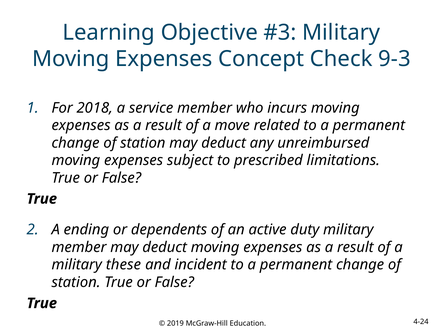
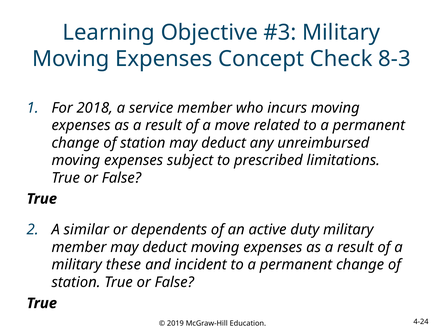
9-3: 9-3 -> 8-3 (394, 59)
ending: ending -> similar (86, 230)
